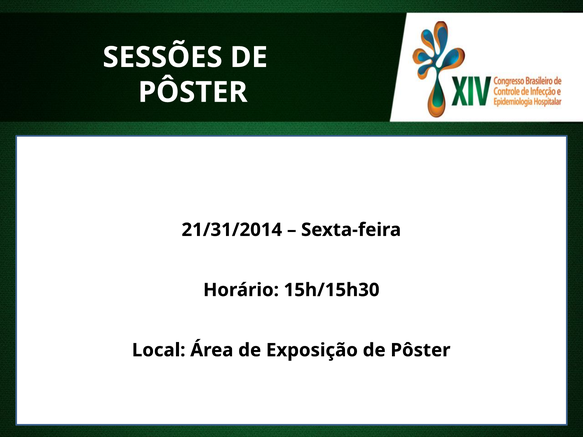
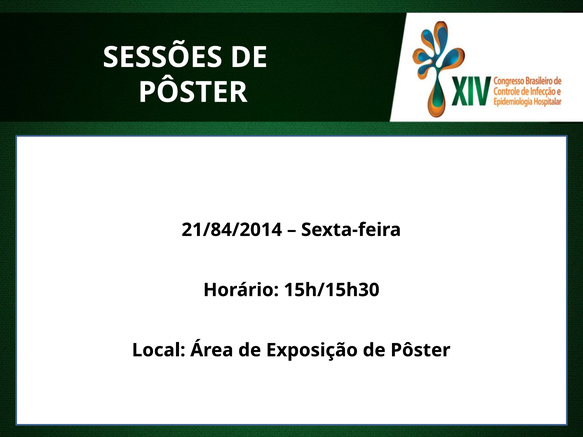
21/31/2014: 21/31/2014 -> 21/84/2014 (232, 230)
